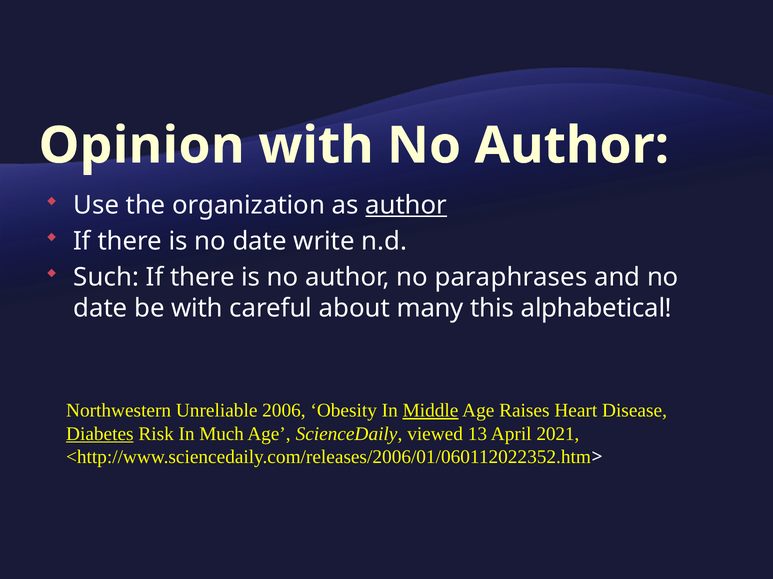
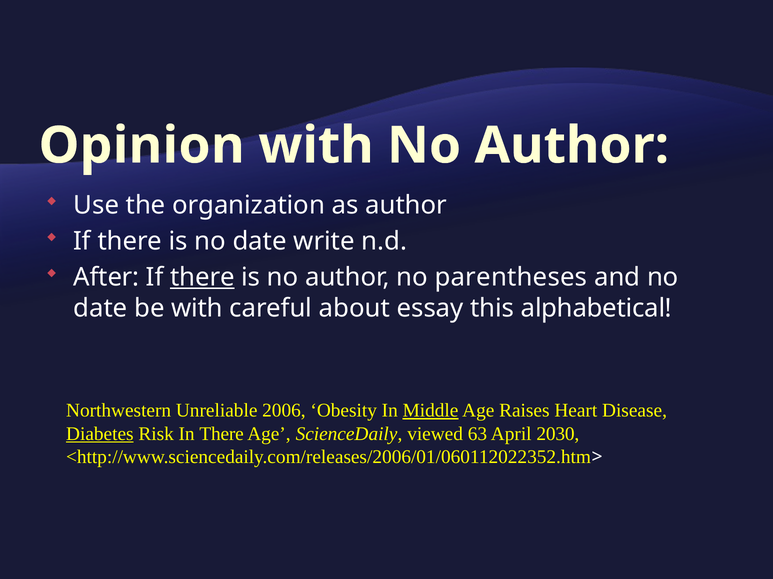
author underline: present -> none (406, 205)
Such: Such -> After (106, 278)
there underline: none -> present (202, 278)
paraphrases: paraphrases -> parentheses (511, 278)
many: many -> essay (430, 308)
In Much: Much -> There (222, 434)
13: 13 -> 63 (477, 434)
2021: 2021 -> 2030 (558, 434)
